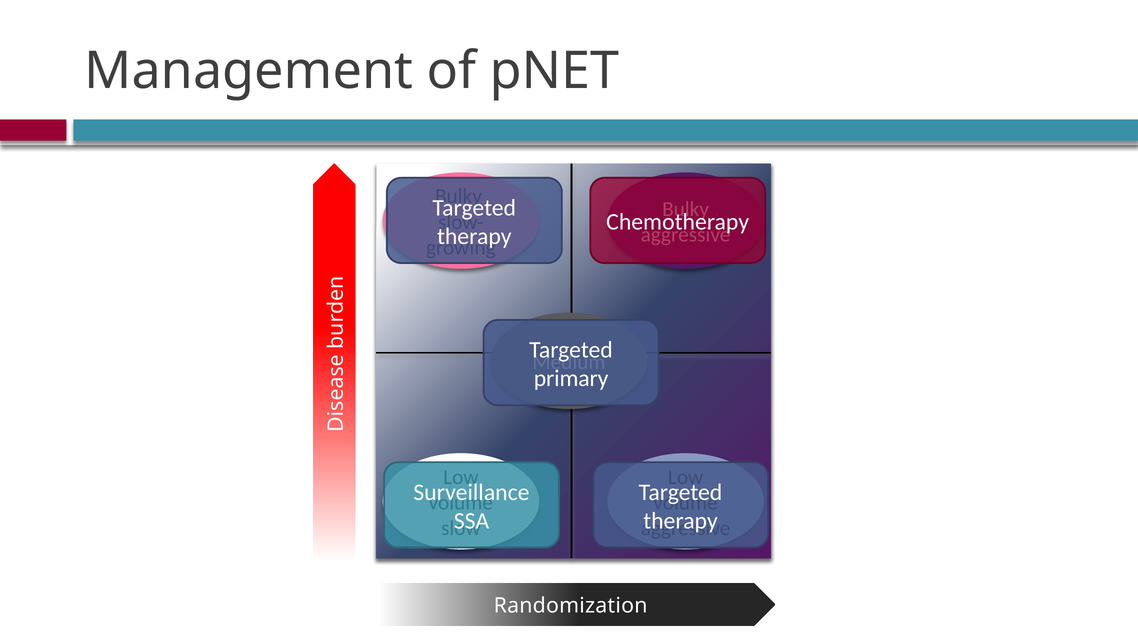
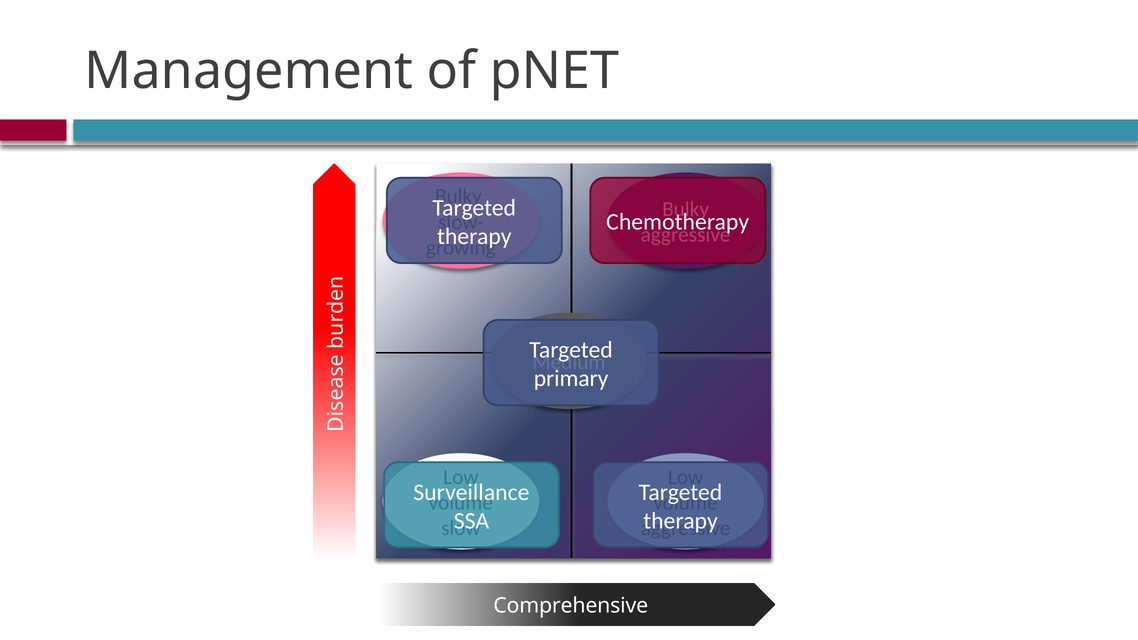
Randomization: Randomization -> Comprehensive (571, 606)
